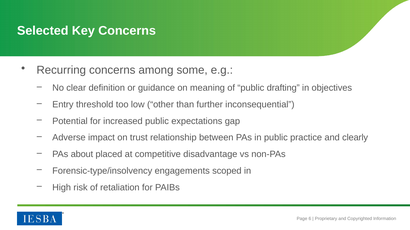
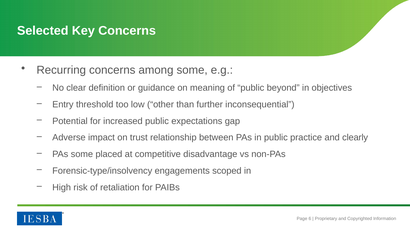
drafting: drafting -> beyond (283, 88)
PAs about: about -> some (82, 155)
